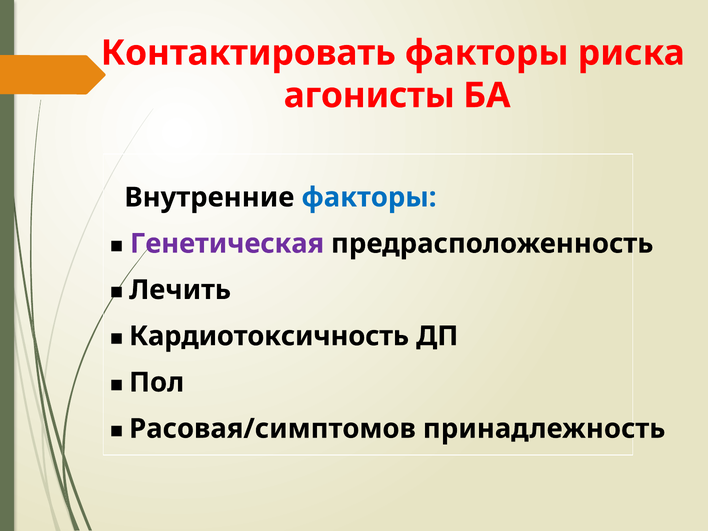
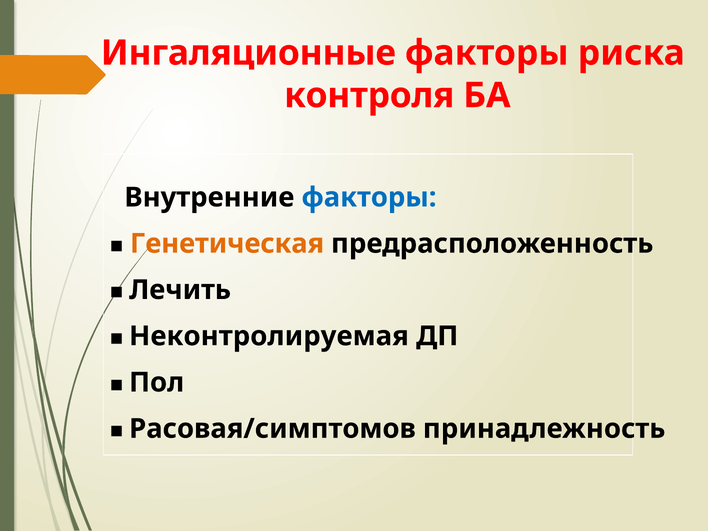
Контактировать: Контактировать -> Ингаляционные (248, 53)
агонисты: агонисты -> контроля (369, 95)
Генетическая colour: purple -> orange (227, 244)
Кардиотоксичность: Кардиотоксичность -> Неконтролируемая (269, 336)
